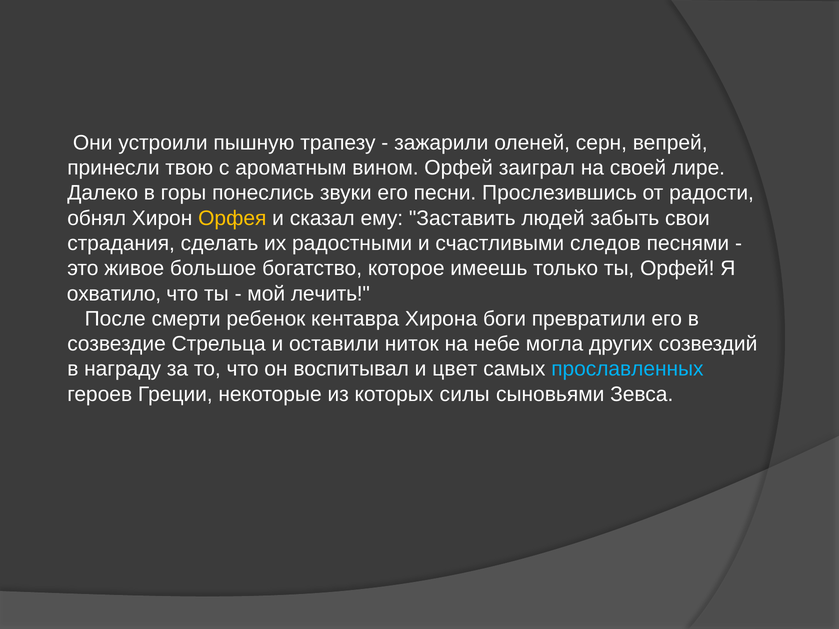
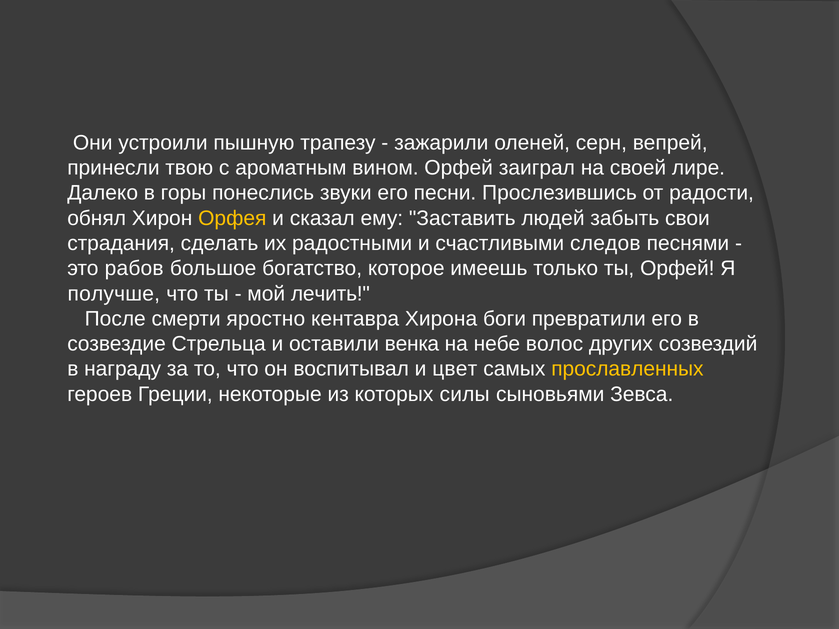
живое: живое -> рабов (134, 269)
охватило: охватило -> получше (114, 294)
ребенок: ребенок -> яростно (266, 319)
ниток: ниток -> венка (412, 344)
могла: могла -> волос (555, 344)
прославленных colour: light blue -> yellow (627, 369)
